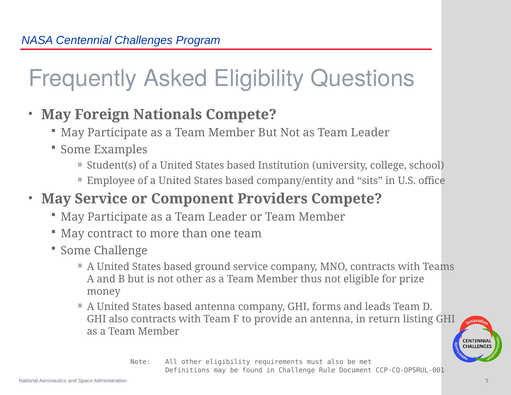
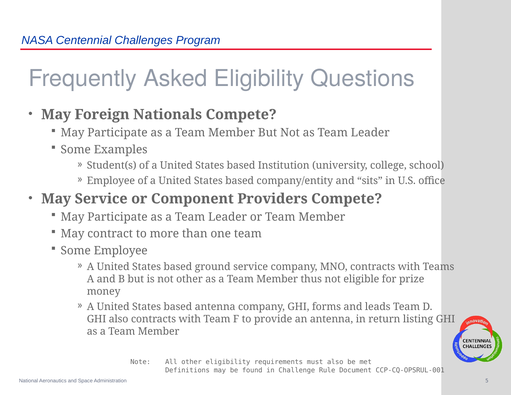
Some Challenge: Challenge -> Employee (121, 251)
